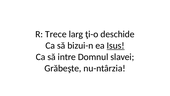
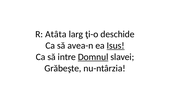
Trece: Trece -> Atâta (56, 34)
bizui-n: bizui-n -> avea-n (80, 45)
Domnul underline: none -> present (93, 57)
